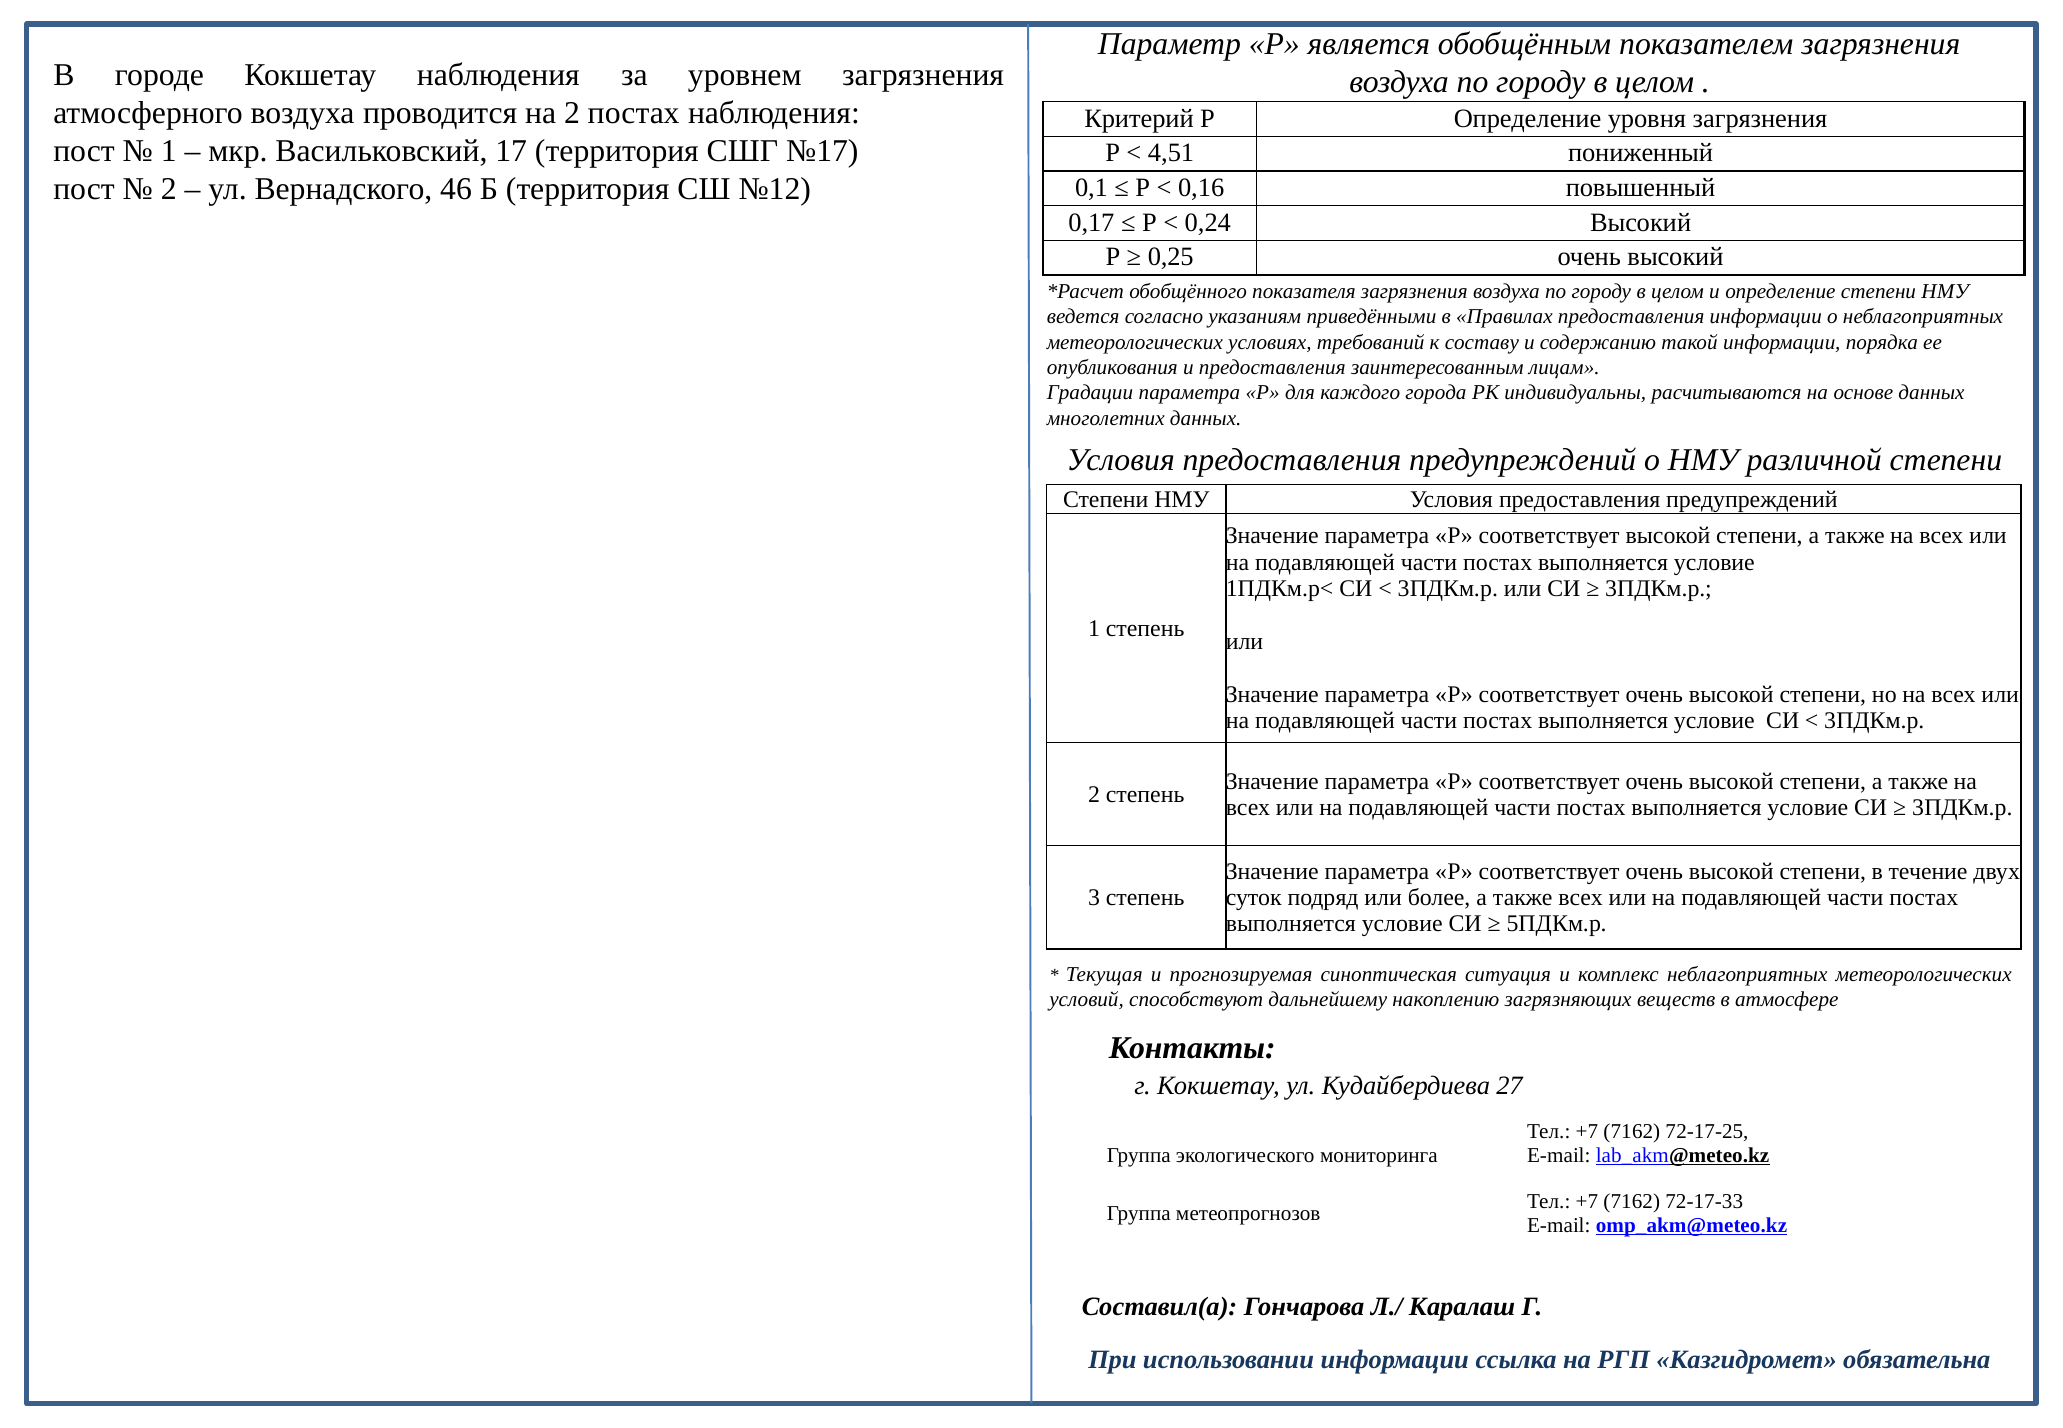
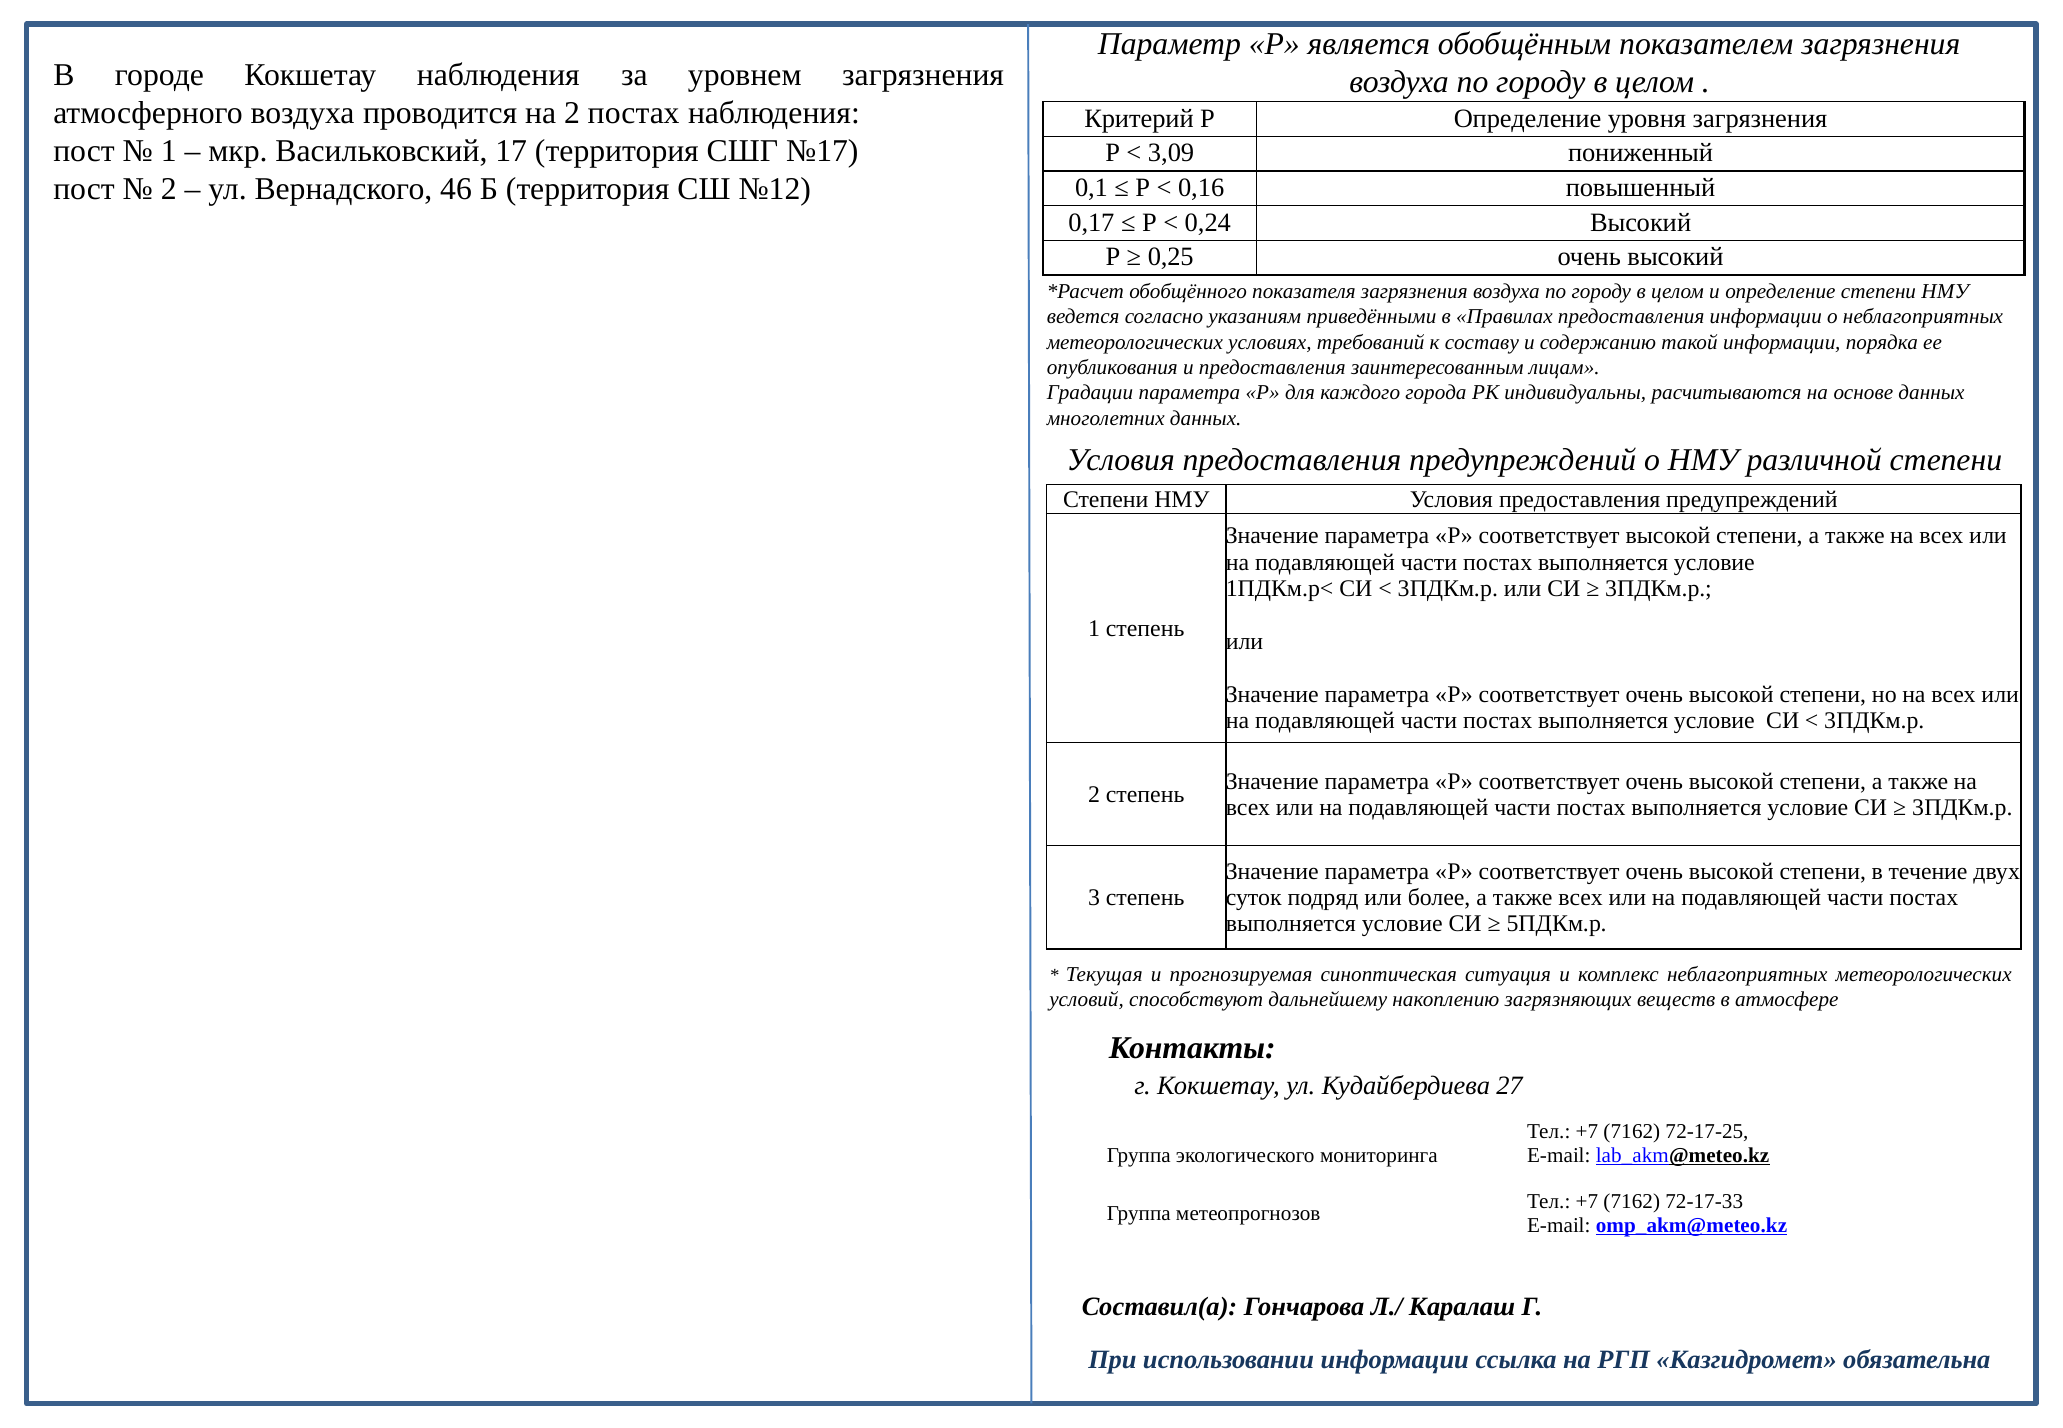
4,51: 4,51 -> 3,09 (1171, 153)
